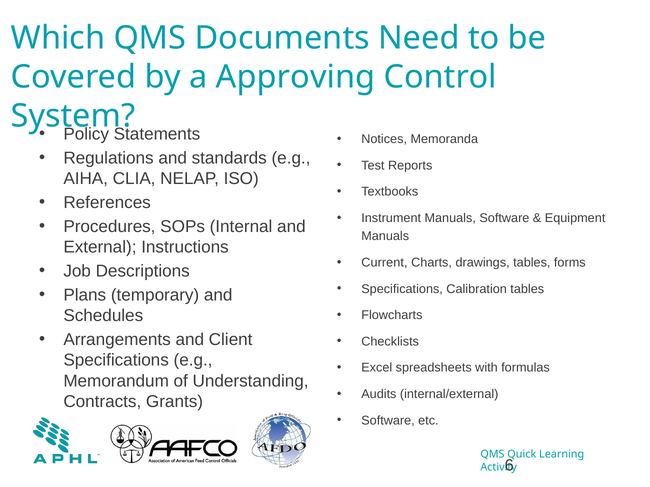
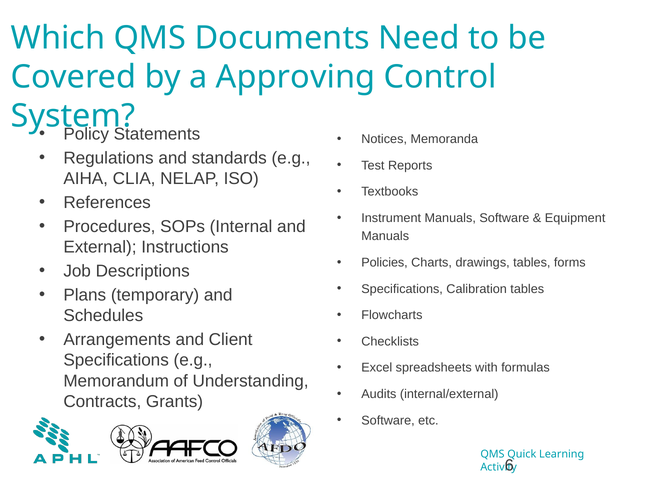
Current: Current -> Policies (385, 263)
